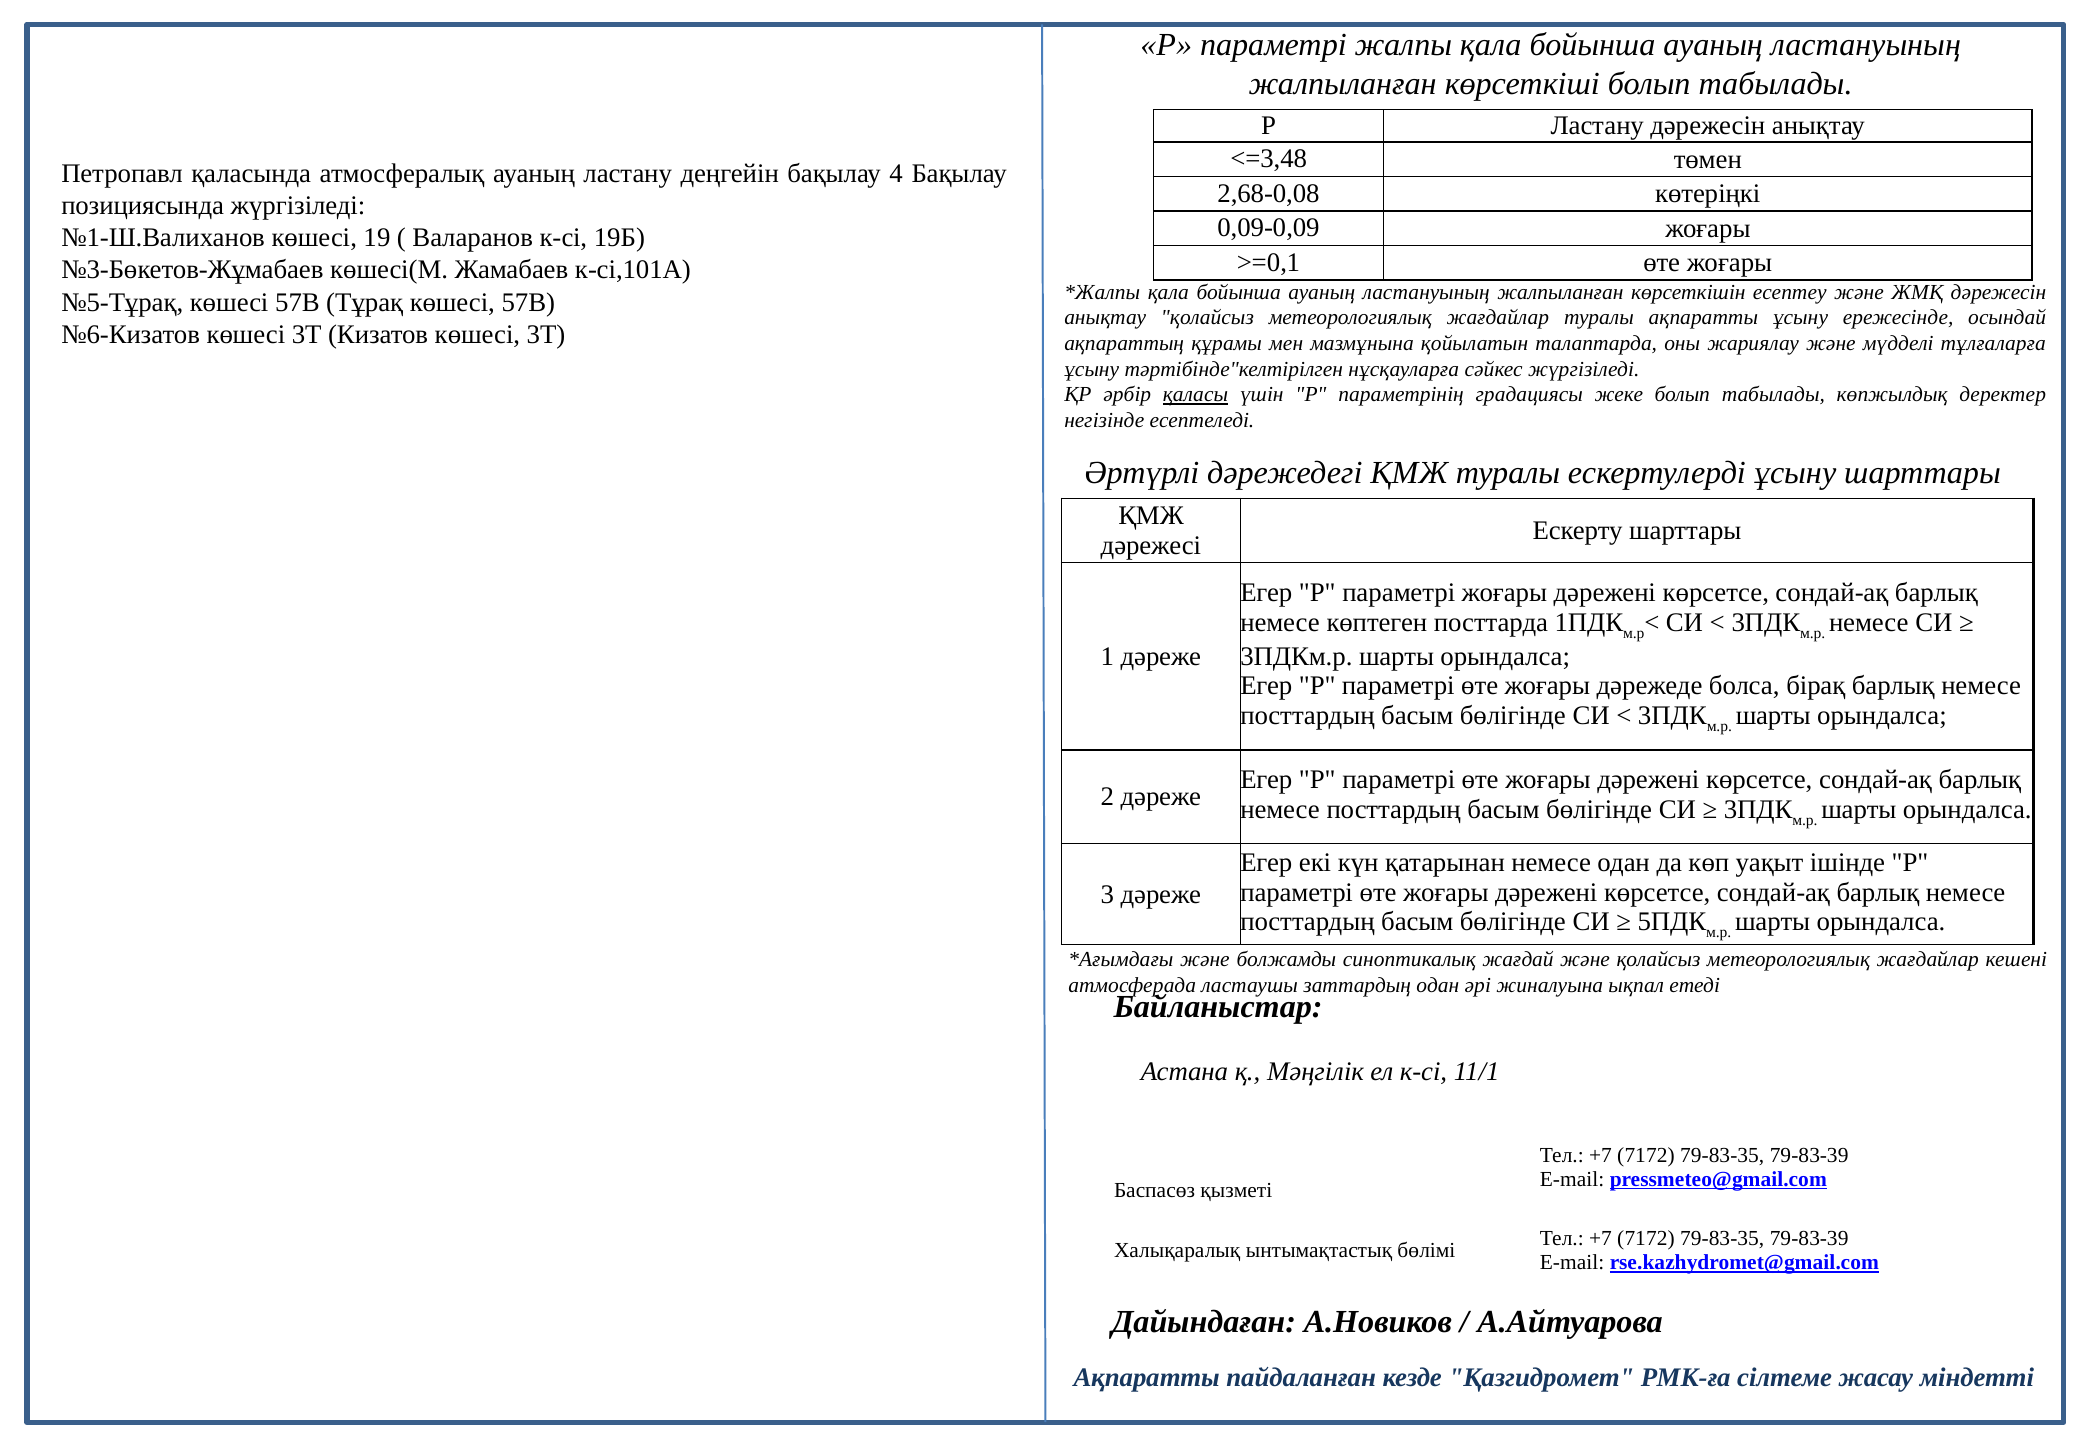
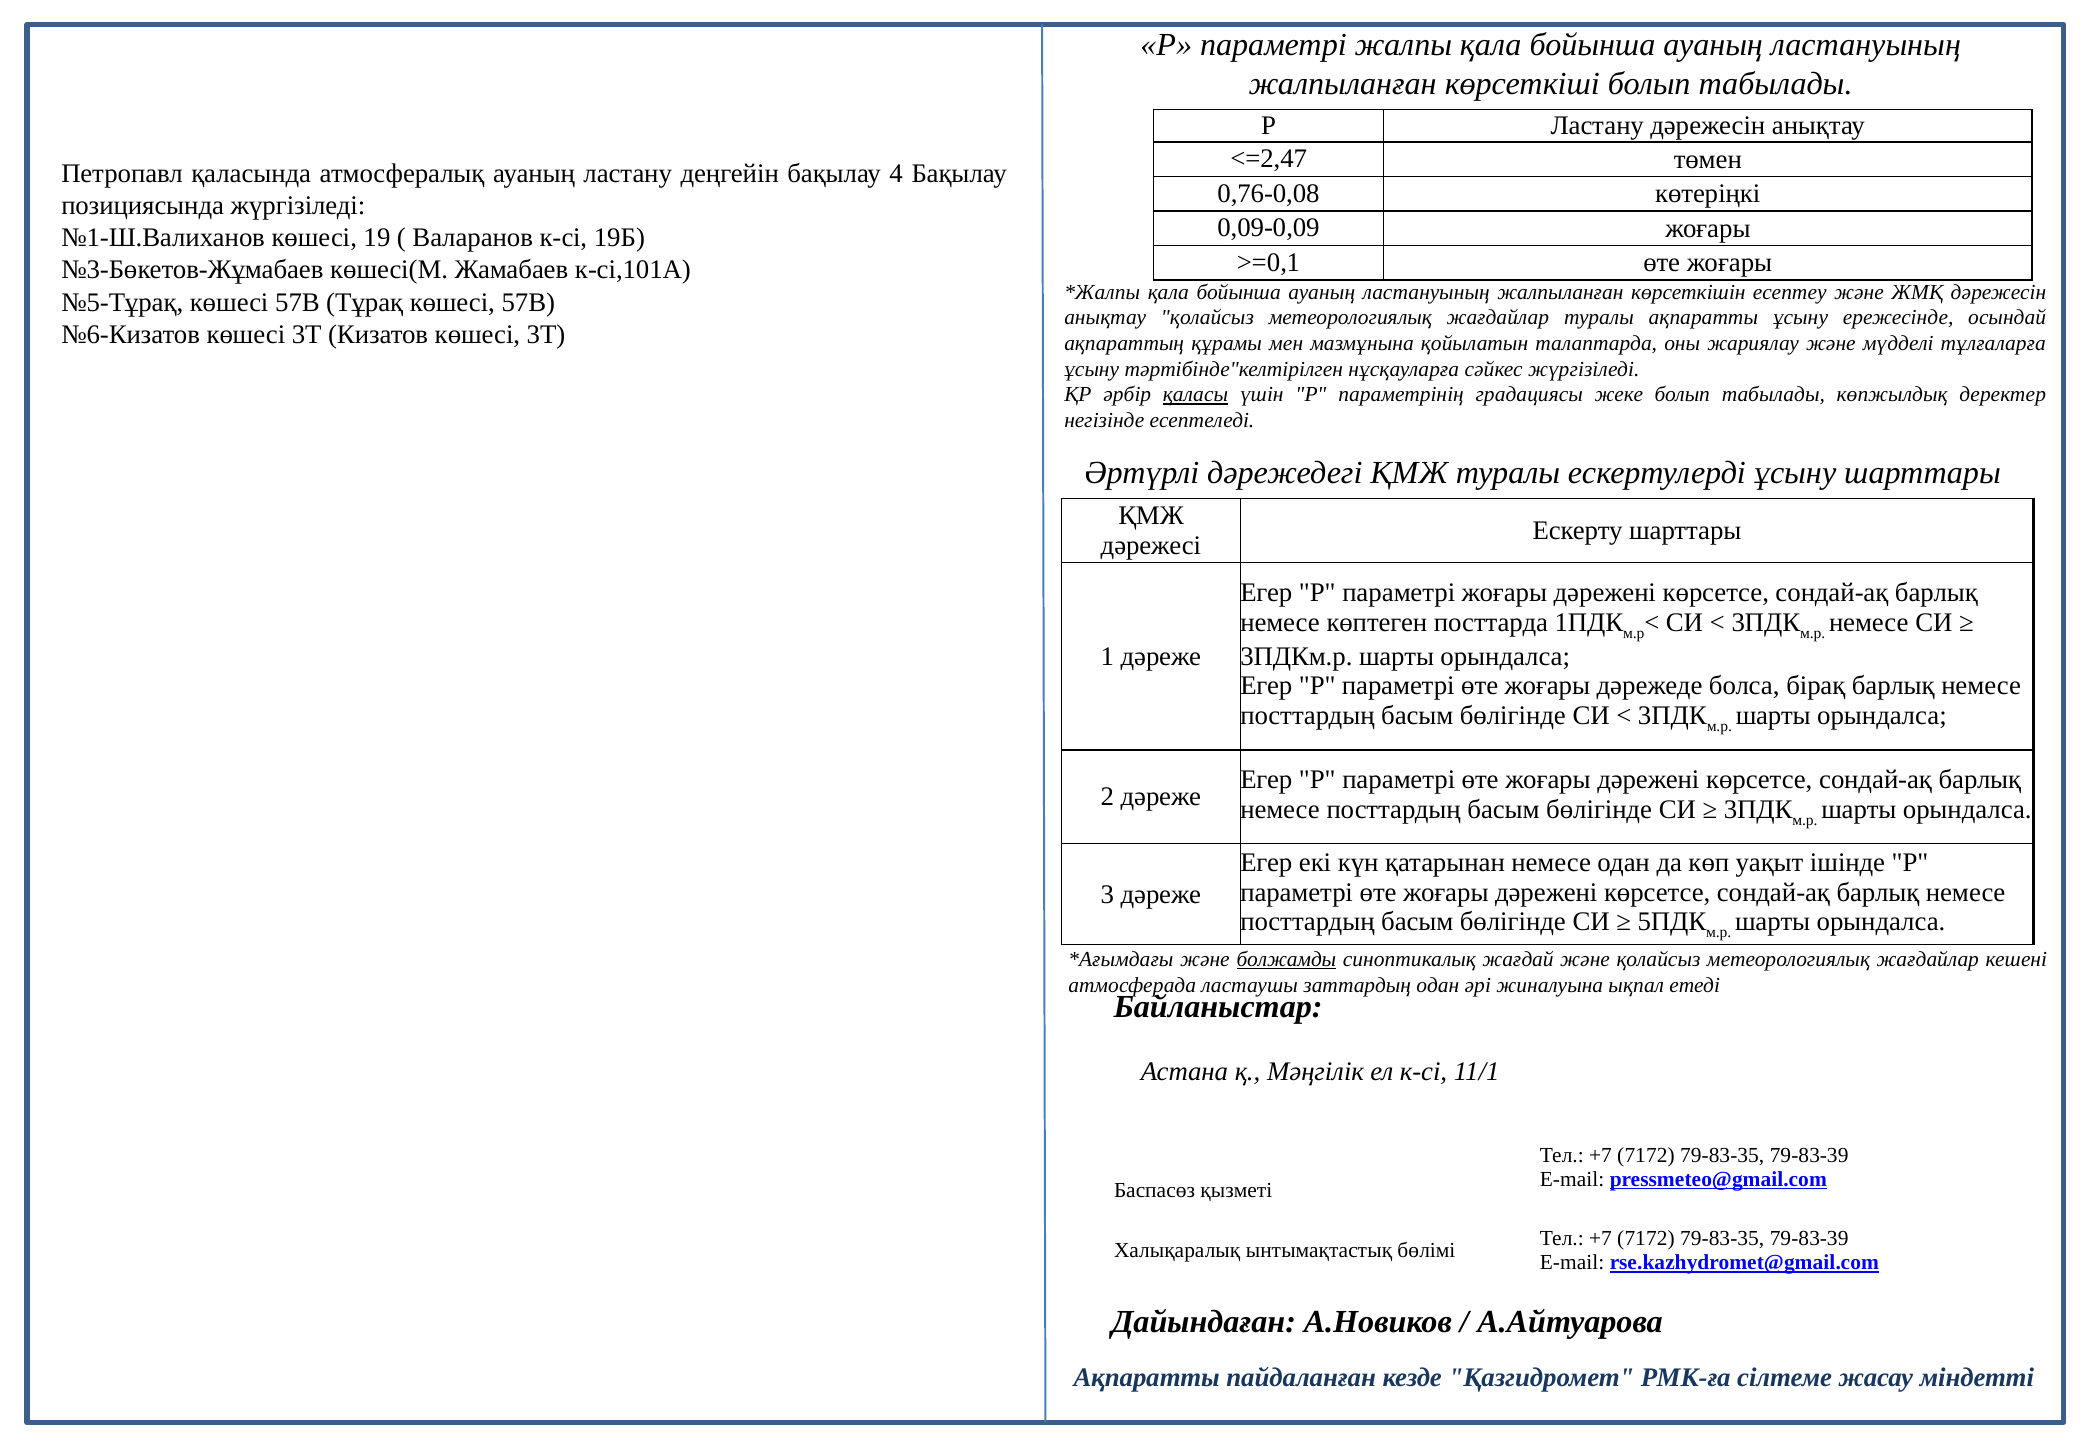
<=3,48: <=3,48 -> <=2,47 (1269, 159)
2,68-0,08: 2,68-0,08 -> 0,76-0,08 (1269, 194)
болжамды underline: none -> present (1286, 960)
